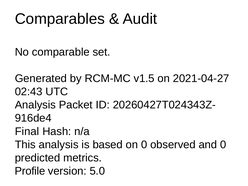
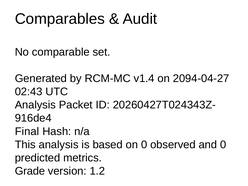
v1.5: v1.5 -> v1.4 (144, 78)
2021-04-27: 2021-04-27 -> 2094-04-27 (201, 78)
Profile: Profile -> Grade (30, 171)
5.0: 5.0 -> 1.2 (97, 171)
